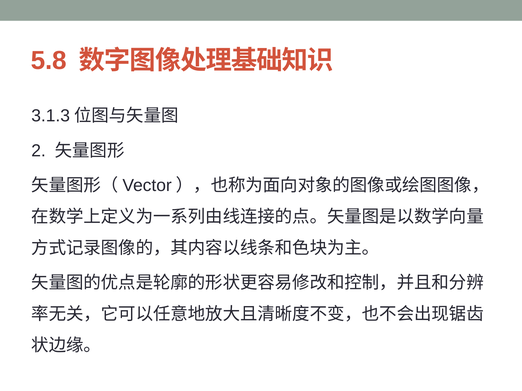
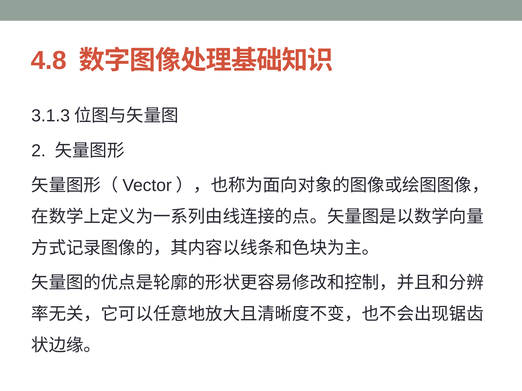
5.8: 5.8 -> 4.8 (49, 61)
